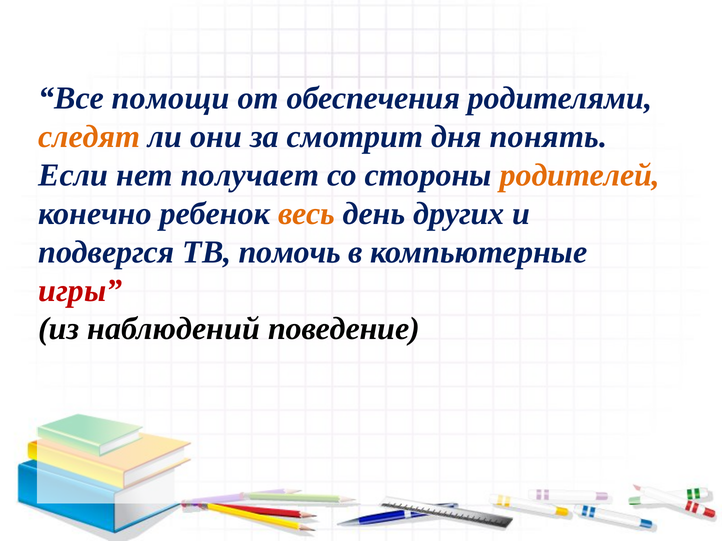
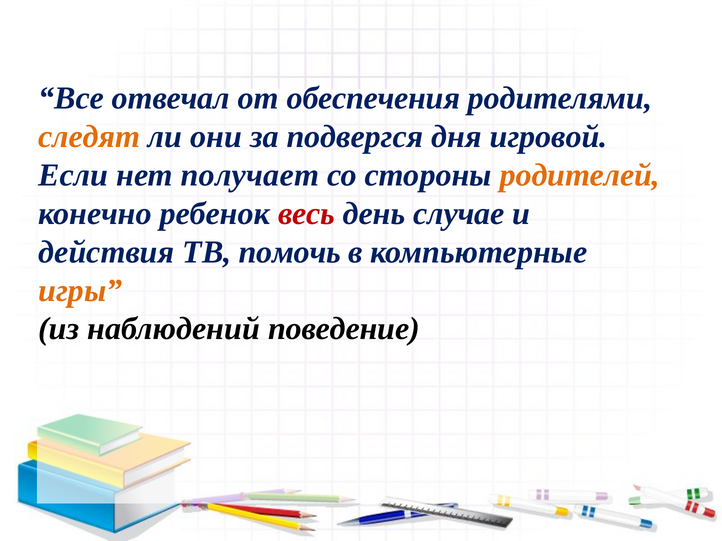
помощи: помощи -> отвечал (171, 98)
смотрит: смотрит -> подвергся (355, 137)
понять: понять -> игровой (549, 137)
весь colour: orange -> red (306, 214)
других: других -> случае (459, 214)
подвергся: подвергся -> действия (106, 252)
игры colour: red -> orange (80, 291)
